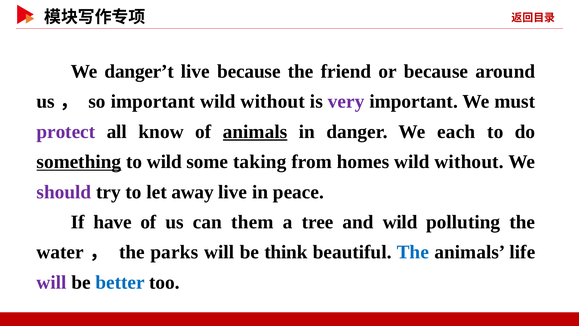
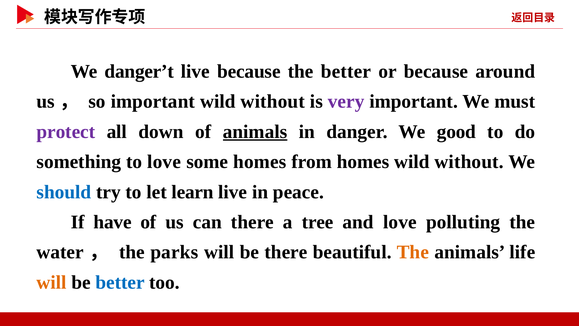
the friend: friend -> better (346, 71)
know: know -> down (161, 132)
each: each -> good (456, 132)
something underline: present -> none (79, 162)
to wild: wild -> love (164, 162)
some taking: taking -> homes (260, 162)
should colour: purple -> blue (64, 192)
away: away -> learn (193, 192)
can them: them -> there (252, 222)
and wild: wild -> love (400, 222)
be think: think -> there (286, 252)
The colour: blue -> orange (413, 252)
will colour: purple -> orange (52, 282)
